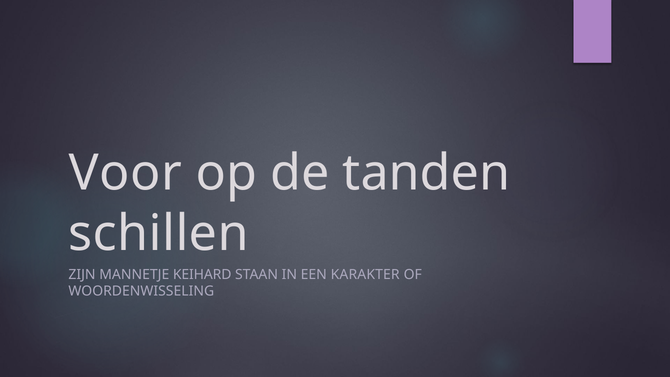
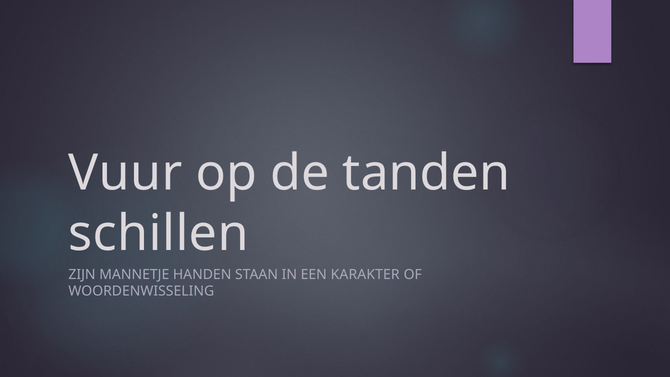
Voor: Voor -> Vuur (125, 173)
KEIHARD: KEIHARD -> HANDEN (202, 274)
